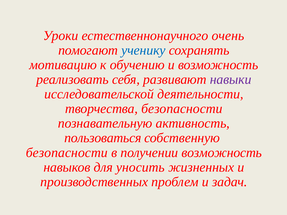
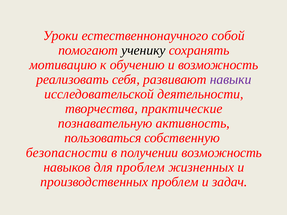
очень: очень -> собой (228, 36)
ученику colour: blue -> black (143, 50)
творчества безопасности: безопасности -> практические (182, 109)
для уносить: уносить -> проблем (140, 167)
